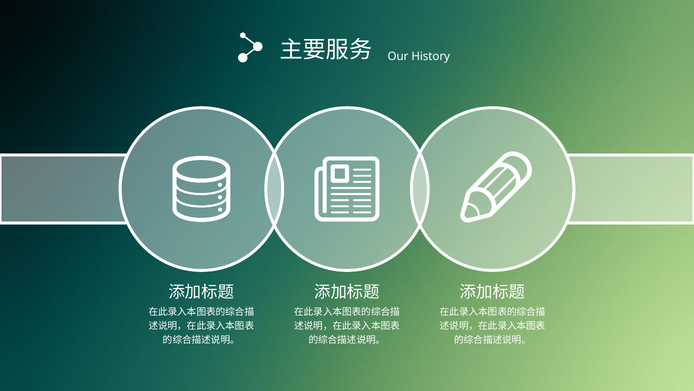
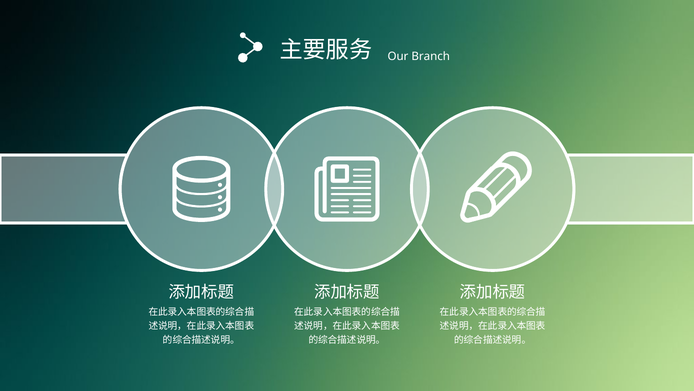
History: History -> Branch (431, 56)
